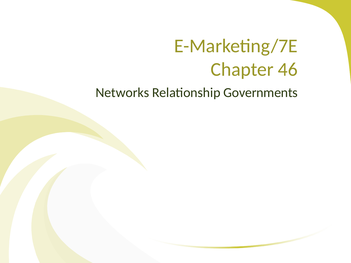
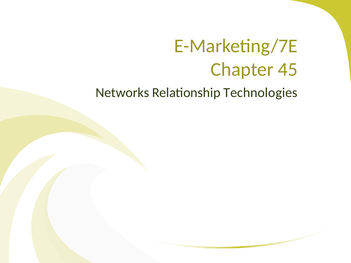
46: 46 -> 45 (288, 69)
Governments: Governments -> Technologies (261, 93)
